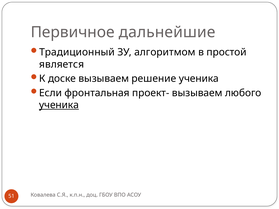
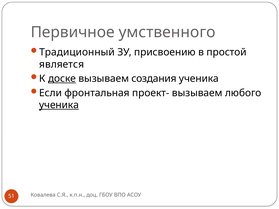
дальнейшие: дальнейшие -> умственного (167, 32)
алгоритмом: алгоритмом -> присвоению (165, 52)
доске underline: none -> present (62, 79)
решение: решение -> создания (154, 79)
